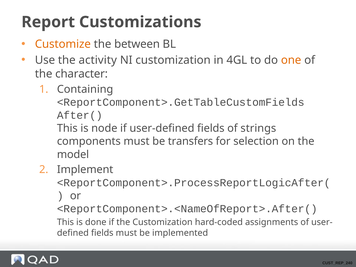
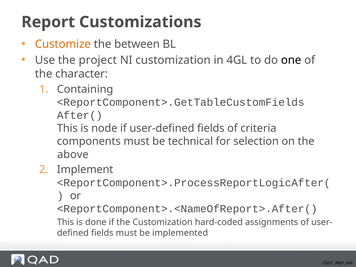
activity: activity -> project (98, 60)
one colour: orange -> black (291, 60)
strings: strings -> criteria (258, 128)
transfers: transfers -> technical (190, 141)
model: model -> above (73, 154)
